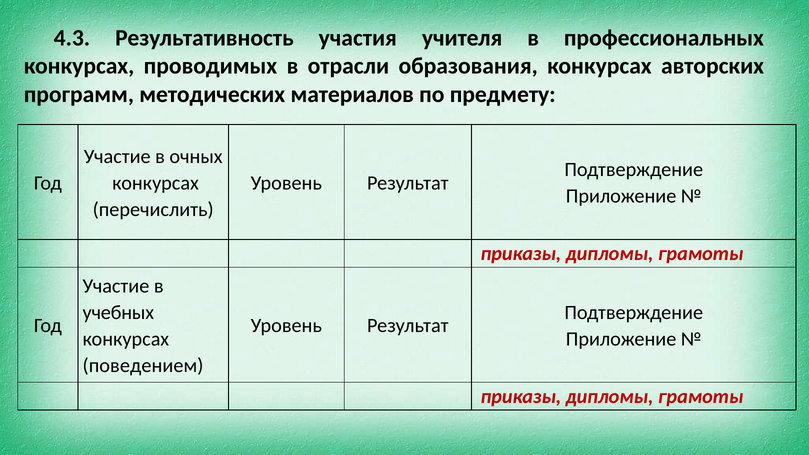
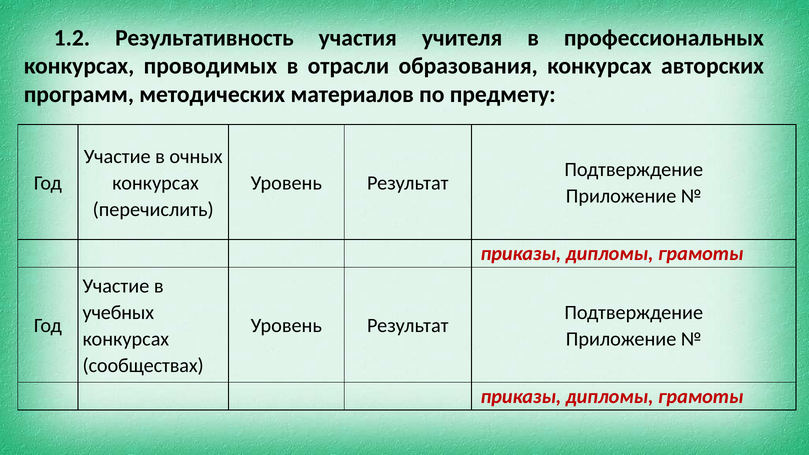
4.3: 4.3 -> 1.2 (72, 38)
поведением: поведением -> сообществах (143, 365)
